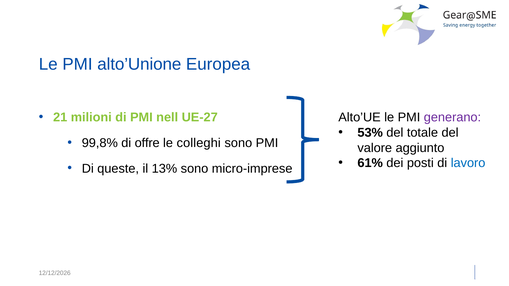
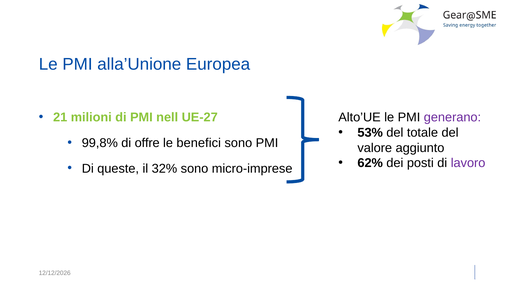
alto’Unione: alto’Unione -> alla’Unione (139, 64)
colleghi: colleghi -> benefici (199, 143)
61%: 61% -> 62% (370, 163)
lavoro colour: blue -> purple (468, 163)
13%: 13% -> 32% (164, 169)
